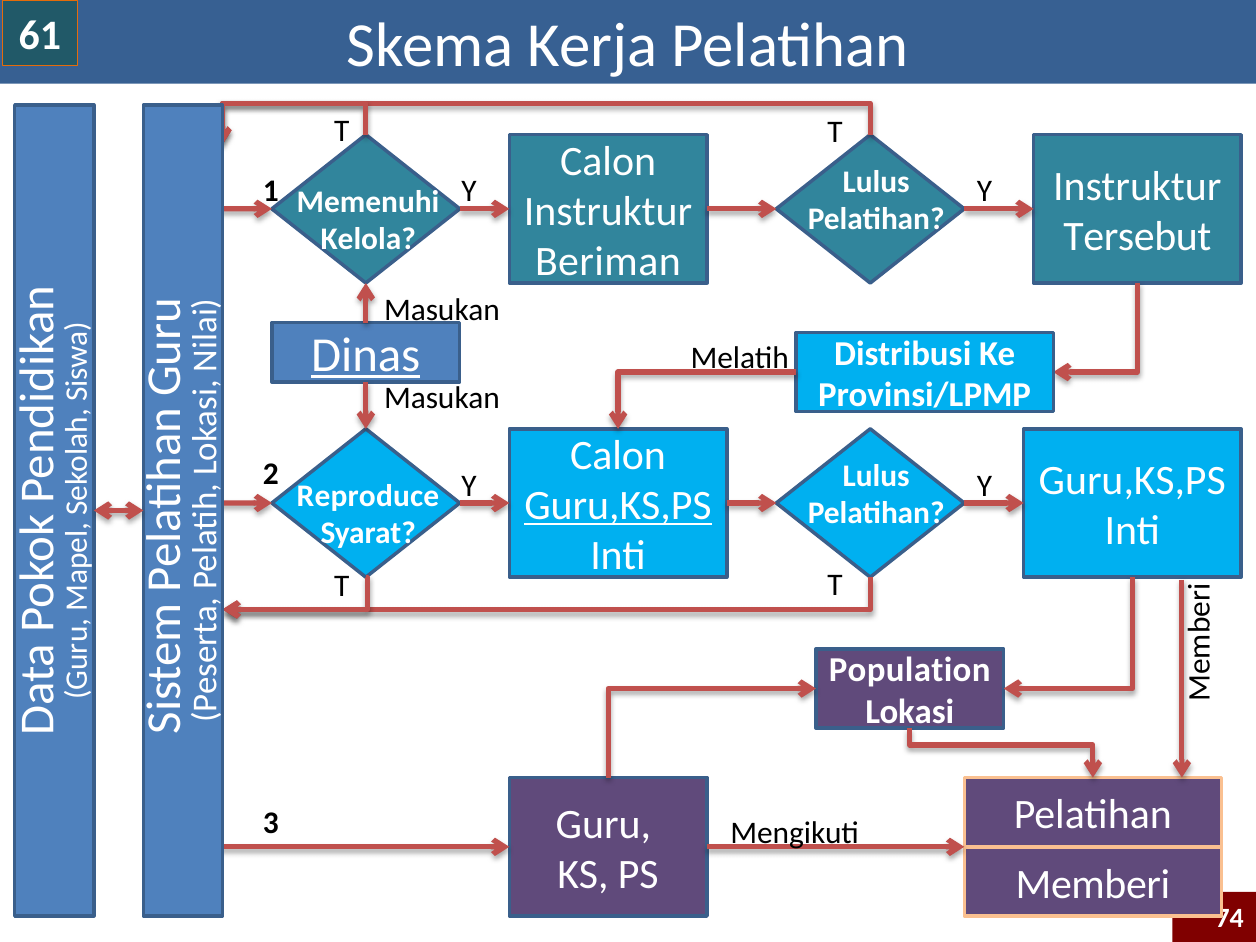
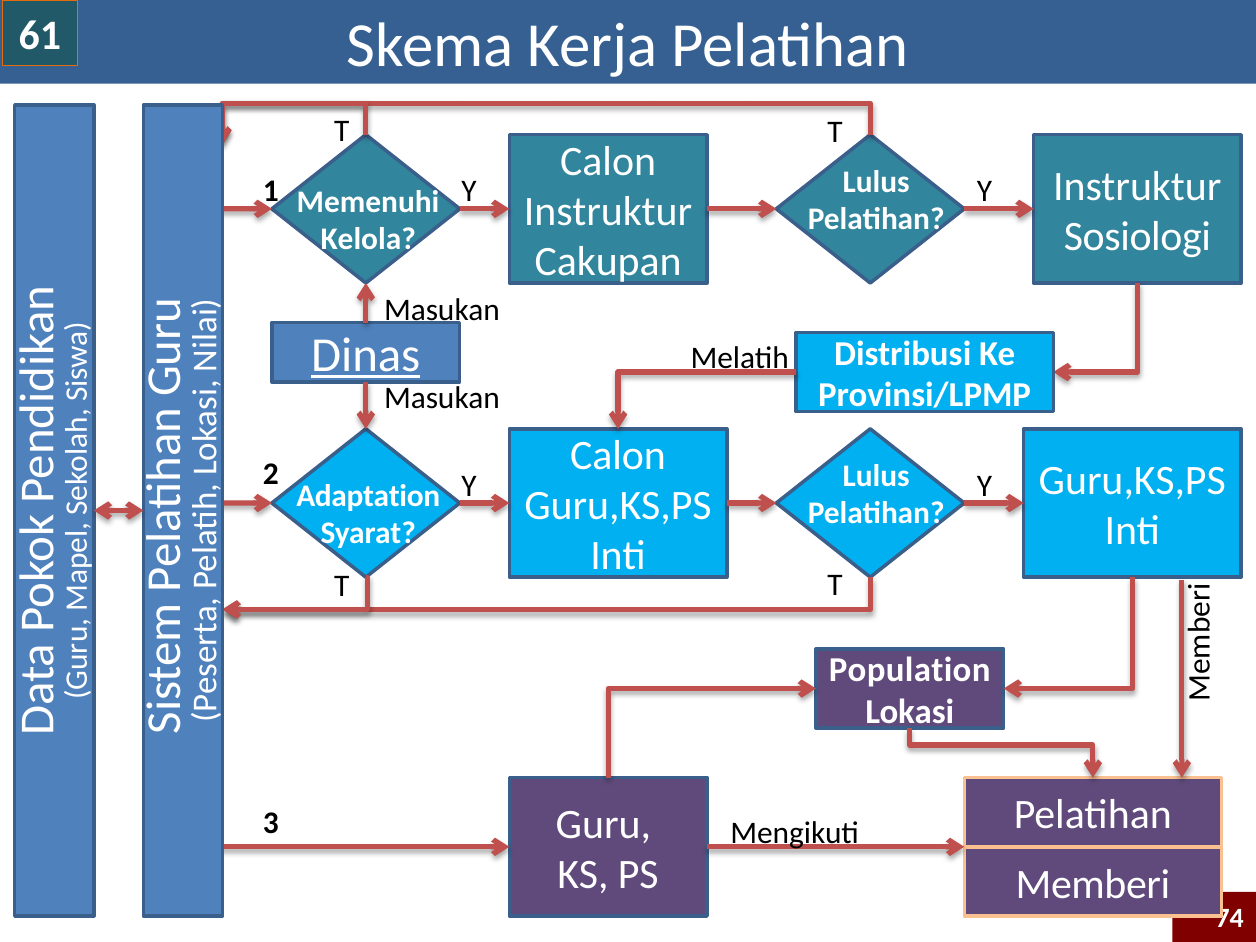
Tersebut: Tersebut -> Sosiologi (1137, 237)
Beriman: Beriman -> Cakupan (608, 262)
Reproduce: Reproduce -> Adaptation (368, 496)
Guru,KS,PS underline: present -> none (618, 506)
